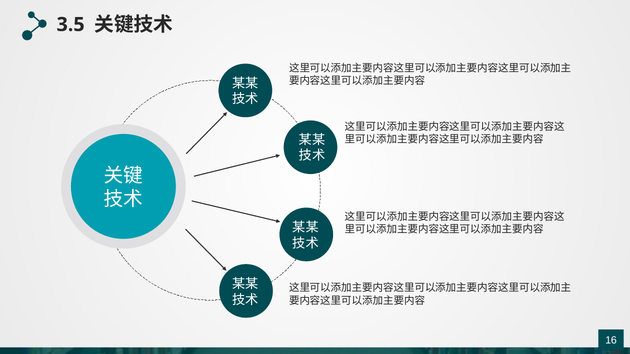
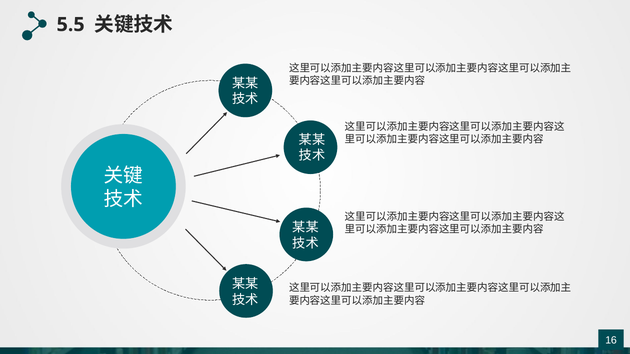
3.5: 3.5 -> 5.5 (71, 25)
